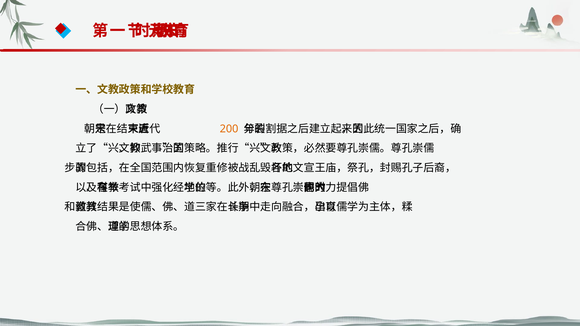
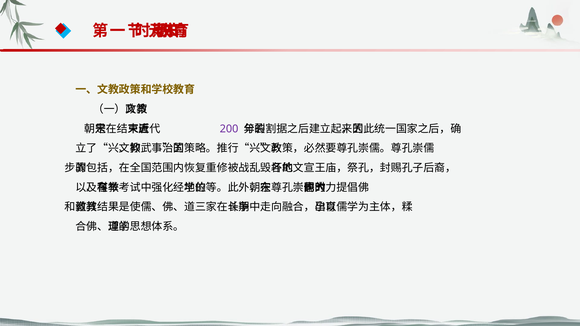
200 colour: orange -> purple (229, 129)
